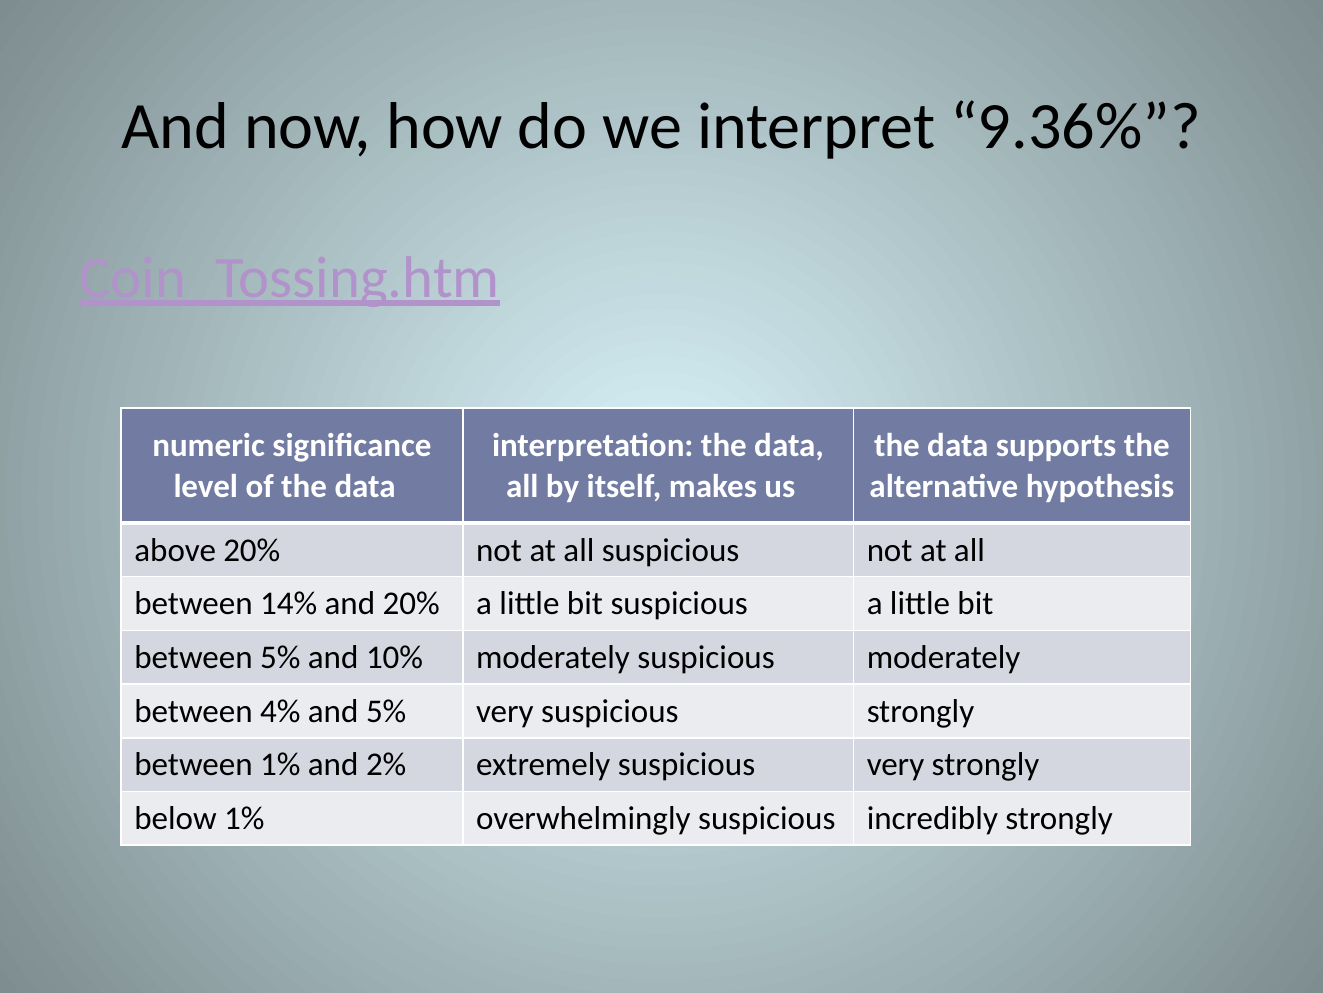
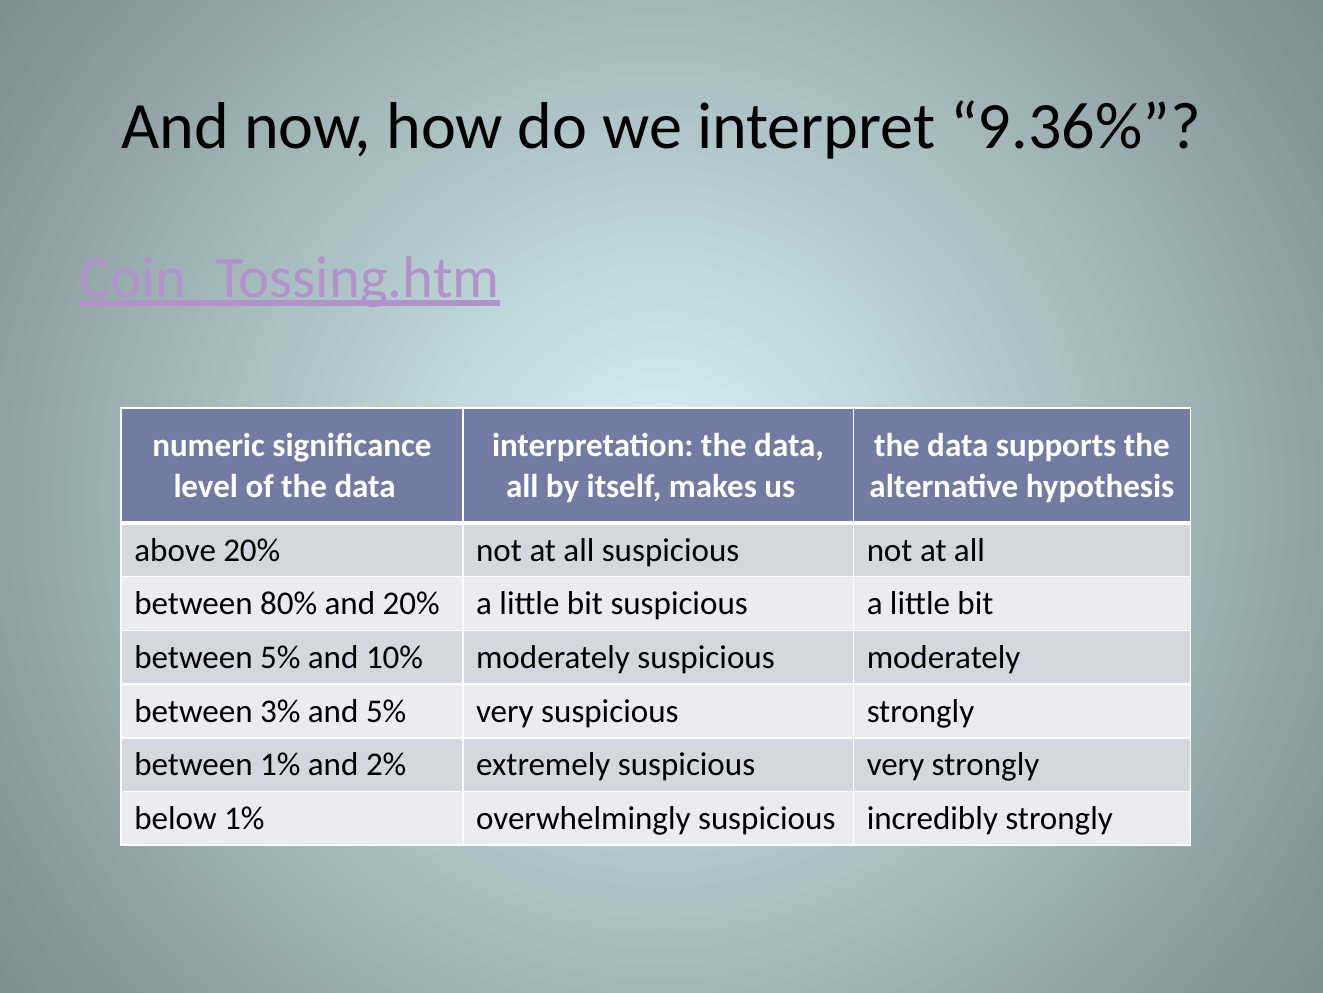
14%: 14% -> 80% (289, 603)
4%: 4% -> 3% (280, 711)
